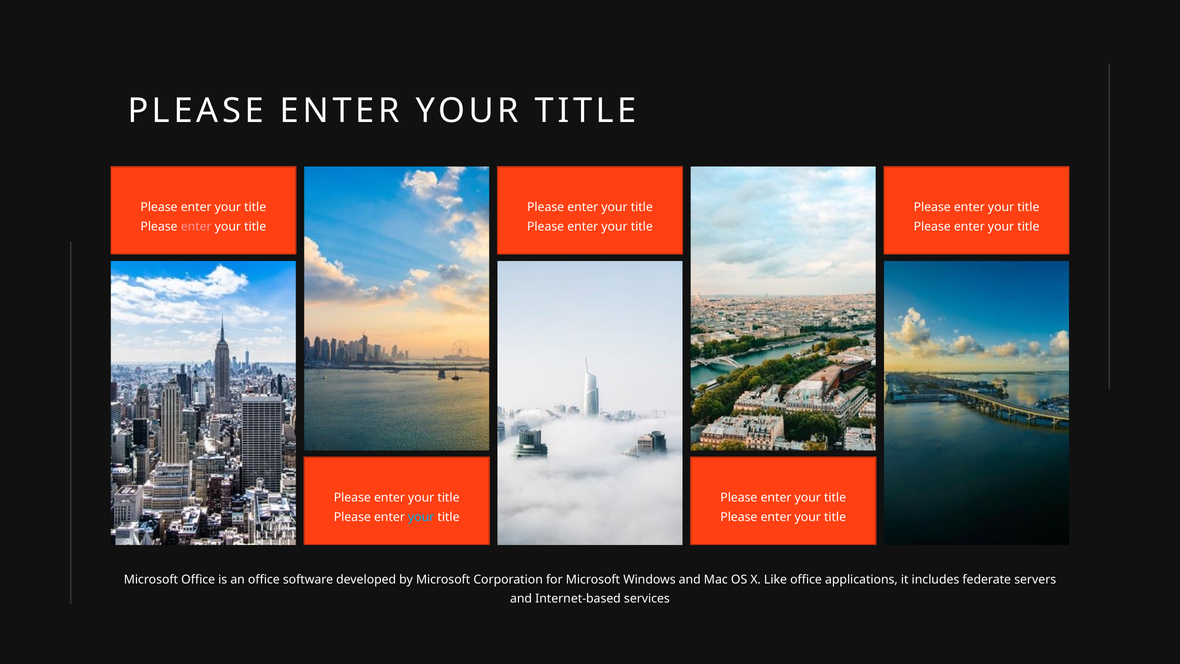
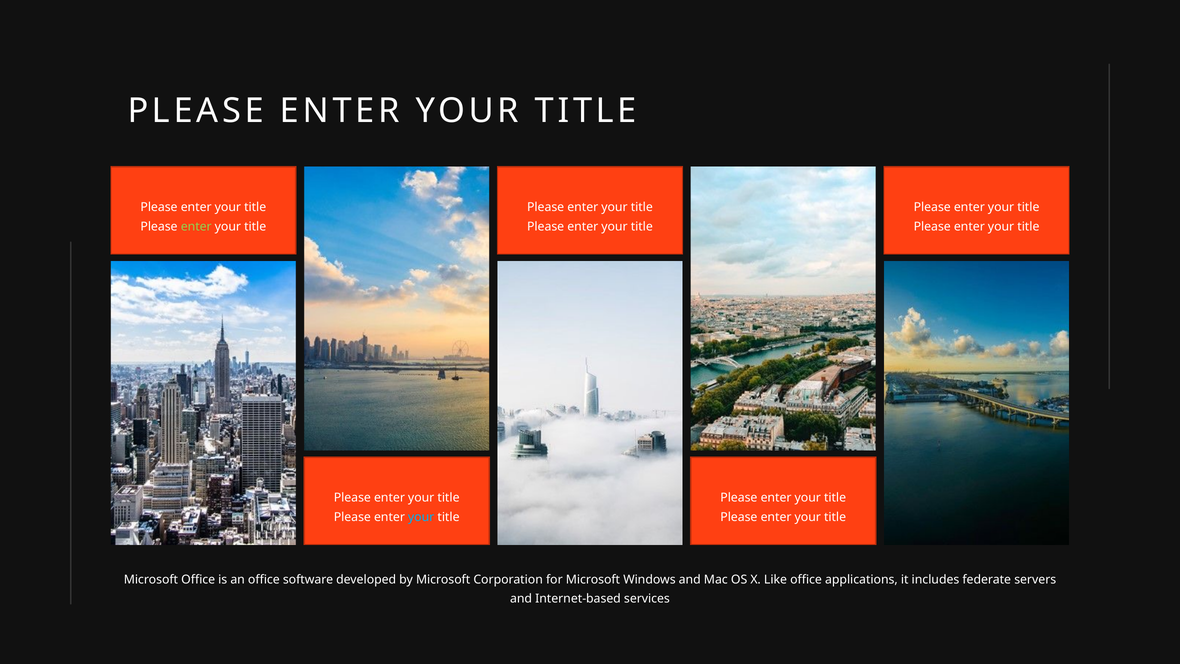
enter colour: pink -> light green (196, 226)
